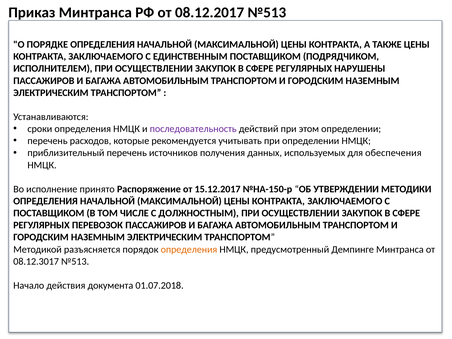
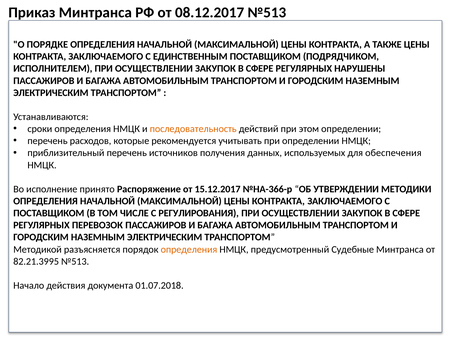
последовательность colour: purple -> orange (193, 129)
№НА-150-р: №НА-150-р -> №НА-366-р (267, 189)
ДОЛЖНОСТНЫМ: ДОЛЖНОСТНЫМ -> РЕГУЛИРОВАНИЯ (199, 213)
Демпинге: Демпинге -> Судебные (353, 249)
08.12.3017: 08.12.3017 -> 82.21.3995 (36, 261)
